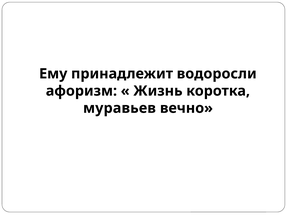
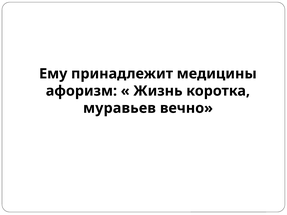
водоросли: водоросли -> медицины (217, 74)
